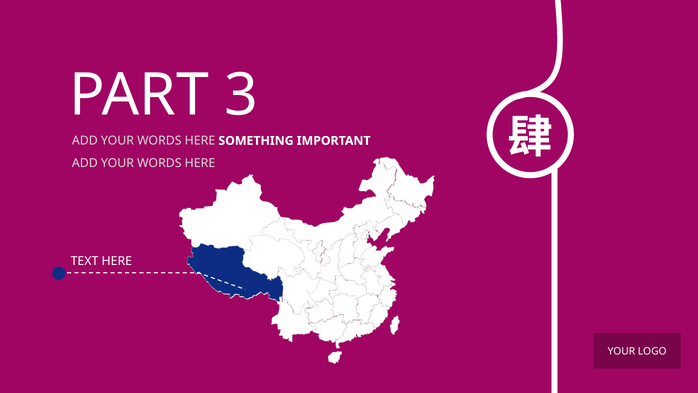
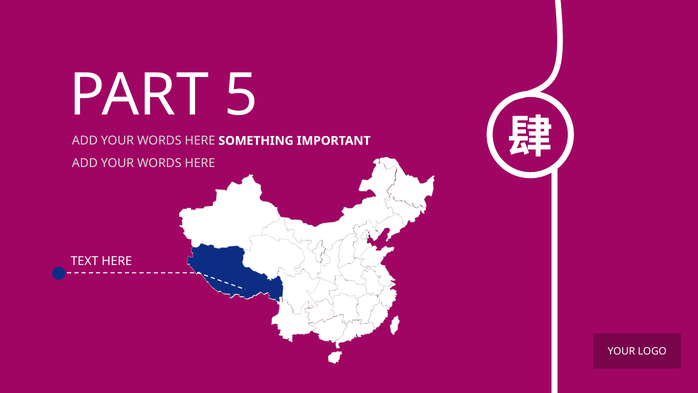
3: 3 -> 5 (241, 95)
